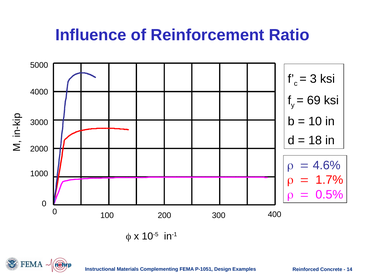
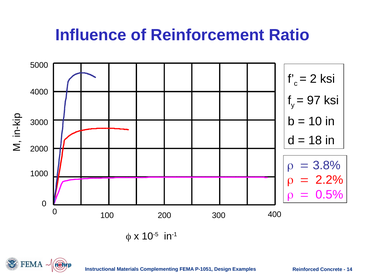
3: 3 -> 2 (313, 79)
69: 69 -> 97 (314, 100)
4.6%: 4.6% -> 3.8% (327, 165)
1.7%: 1.7% -> 2.2% (329, 180)
